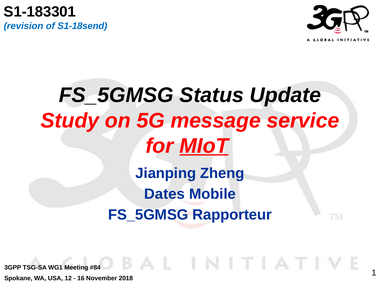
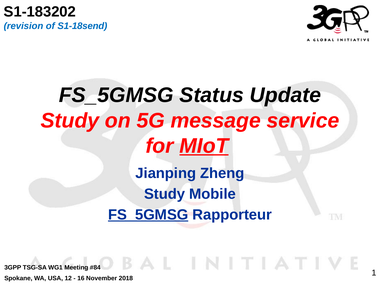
S1-183301: S1-183301 -> S1-183202 (40, 12)
Dates: Dates -> Study (165, 194)
FS_5GMSG underline: none -> present (148, 215)
